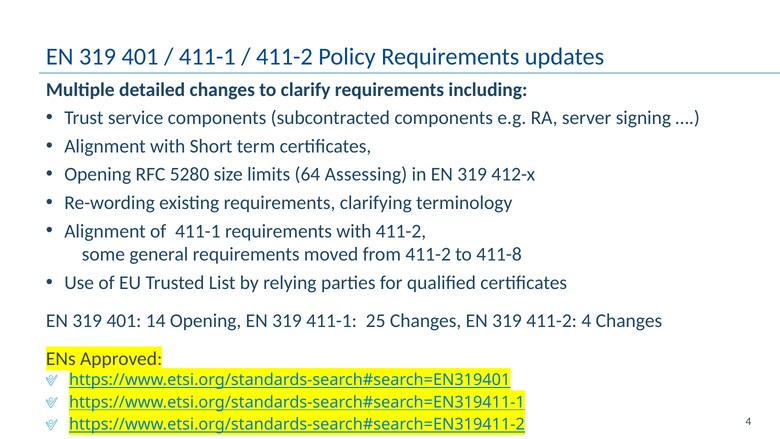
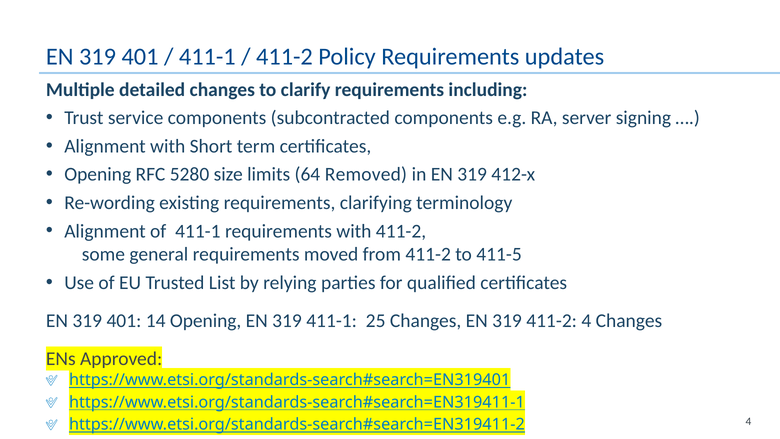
Assessing: Assessing -> Removed (366, 174)
411-8: 411-8 -> 411-5 (499, 254)
